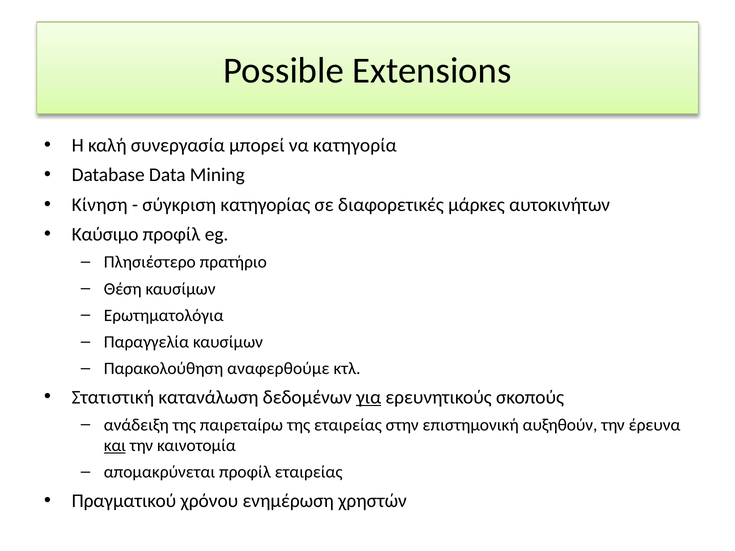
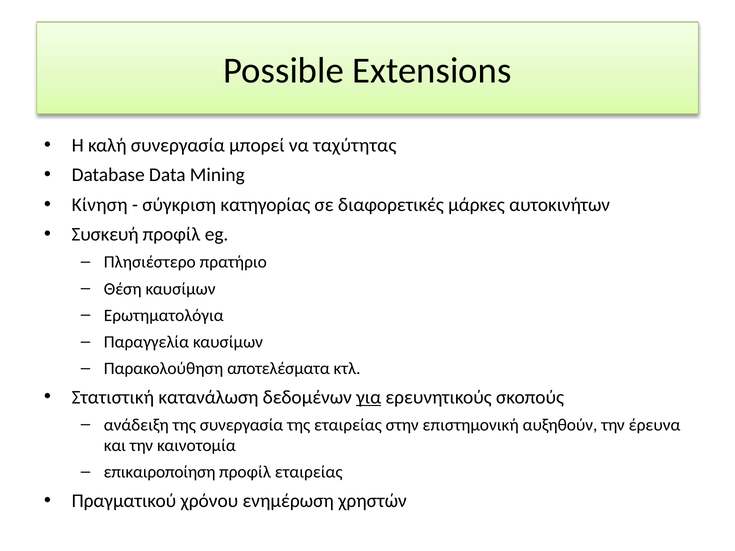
κατηγορία: κατηγορία -> ταχύτητας (355, 145)
Καύσιμο: Καύσιμο -> Συσκευή (105, 235)
αναφερθούμε: αναφερθούμε -> αποτελέσματα (278, 369)
της παιρεταίρω: παιρεταίρω -> συνεργασία (241, 425)
και underline: present -> none (115, 446)
απομακρύνεται: απομακρύνεται -> επικαιροποίηση (160, 472)
